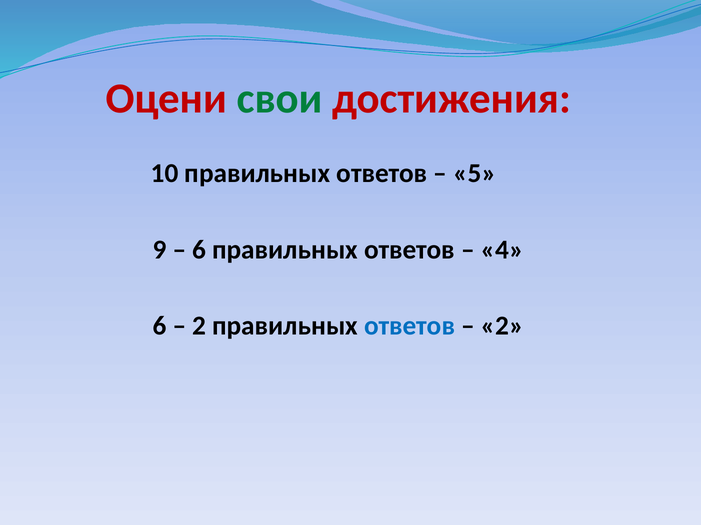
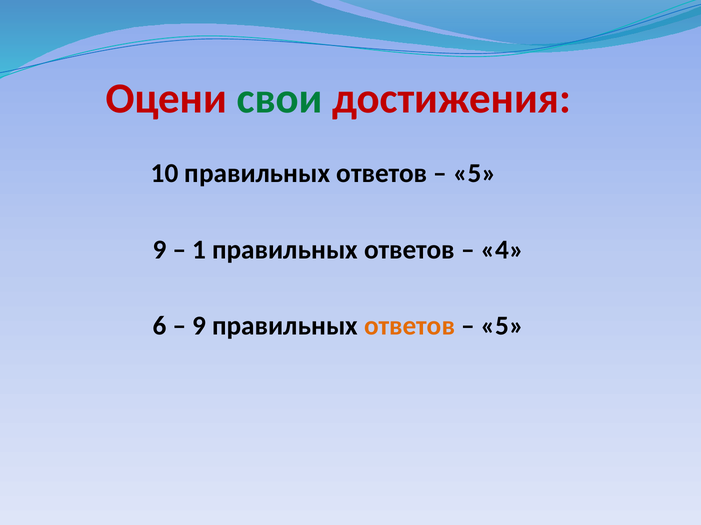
6: 6 -> 1 (199, 250)
2: 2 -> 9 (199, 326)
ответов colour: blue -> orange (410, 326)
2: 2 -> 5 (502, 326)
